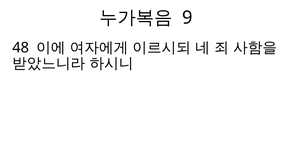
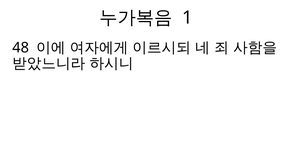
9: 9 -> 1 (187, 18)
